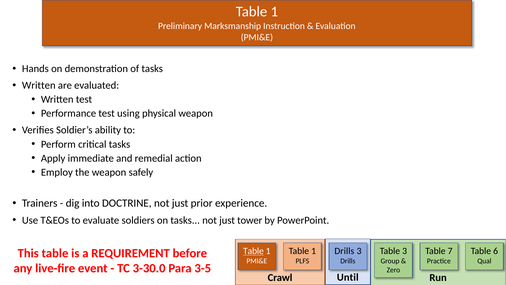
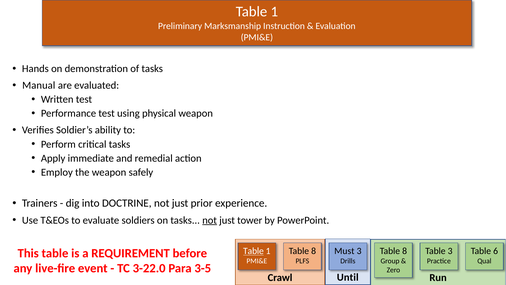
Written: Written -> Manual (39, 85)
not underline: none -> present (210, 220)
1: 1 -> 8 (314, 251)
Drills: Drills -> Must (344, 251)
3: 3 -> 8 (405, 251)
Table 7: 7 -> 3 (450, 251)
3-30.0: 3-30.0 -> 3-22.0 (149, 268)
